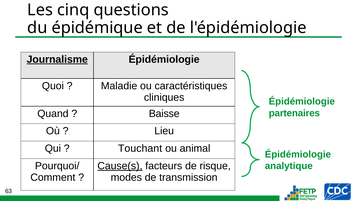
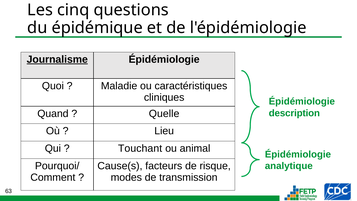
partenaires: partenaires -> description (294, 113)
Baisse: Baisse -> Quelle (164, 113)
Cause(s underline: present -> none (120, 166)
